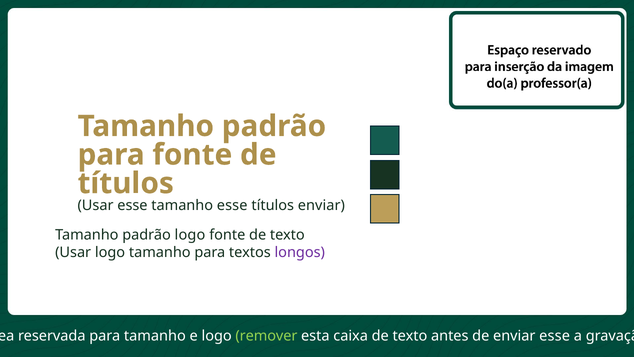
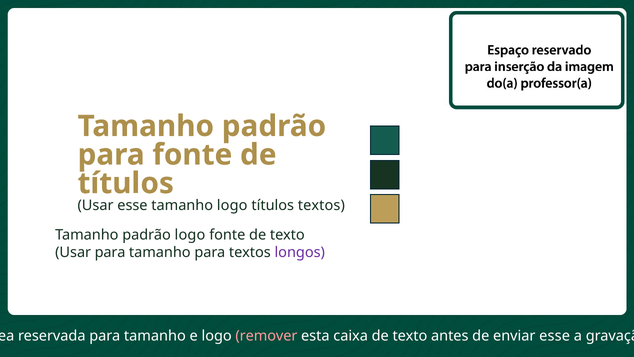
tamanho esse: esse -> logo (232, 205)
títulos enviar: enviar -> textos (321, 205)
Usar logo: logo -> para (110, 252)
remover colour: light green -> pink (266, 336)
